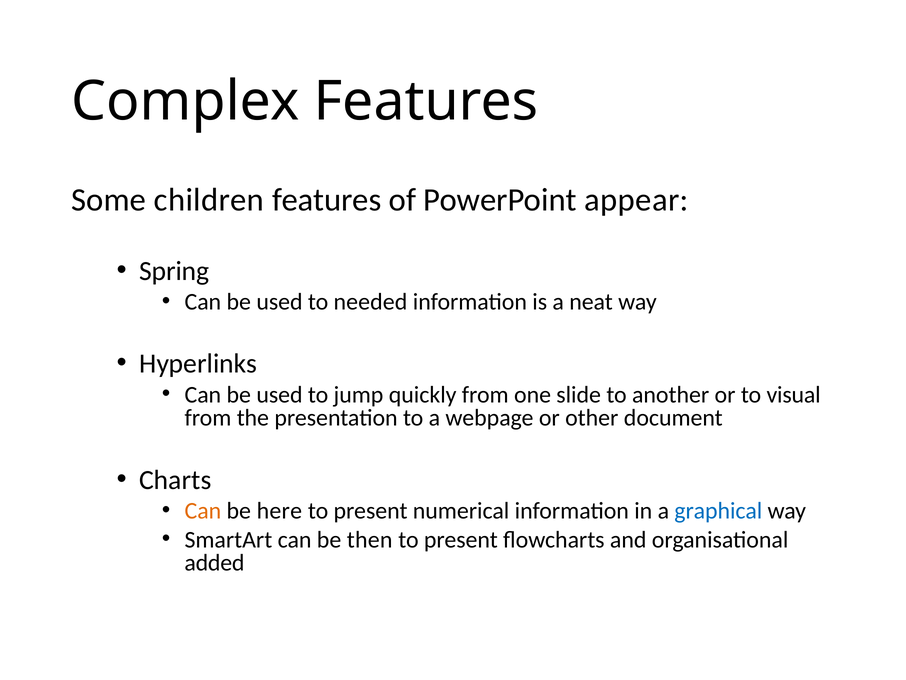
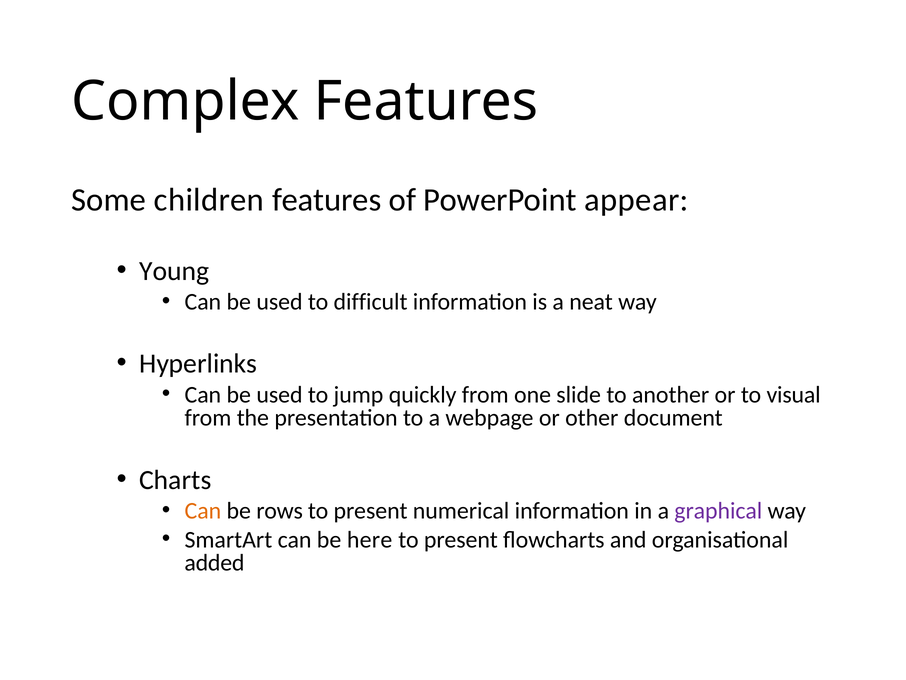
Spring: Spring -> Young (174, 271)
needed: needed -> difficult (371, 302)
here: here -> rows (280, 510)
graphical colour: blue -> purple (718, 510)
then: then -> here (370, 539)
